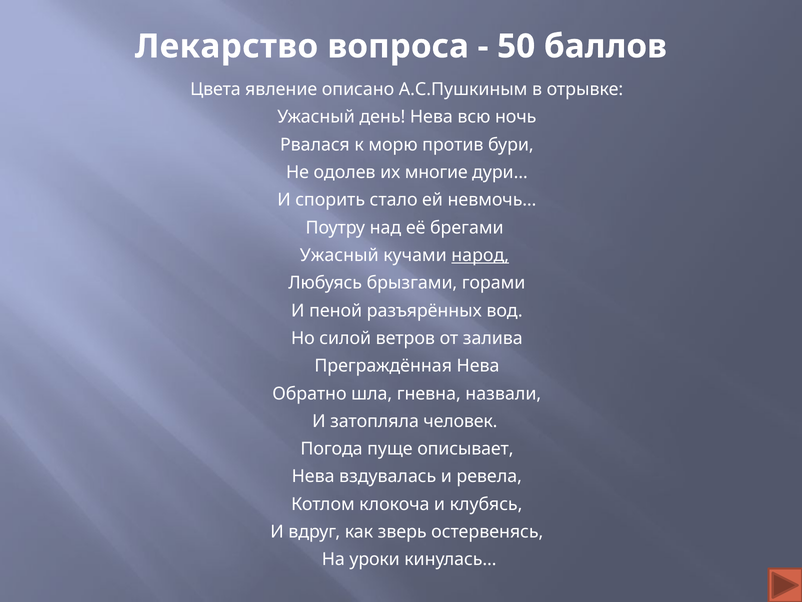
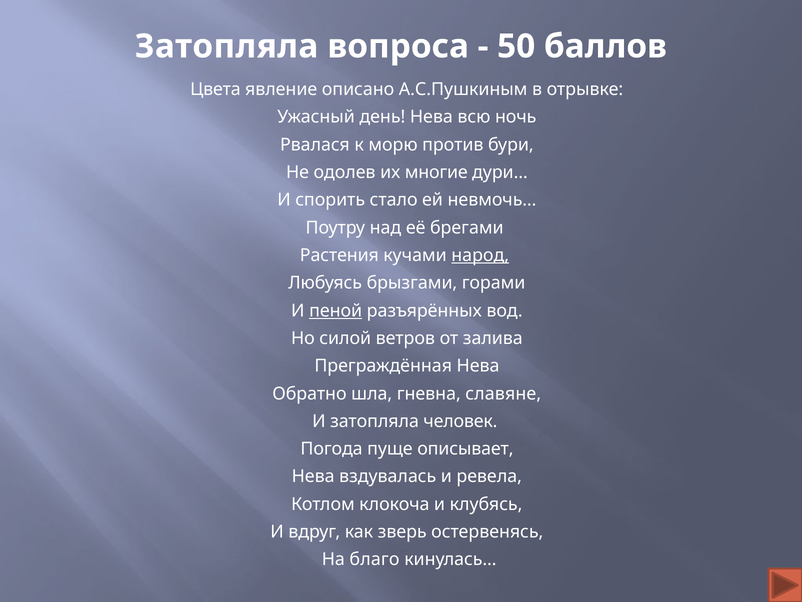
Лекарство: Лекарство -> Затопляла (227, 46)
Ужасный: Ужасный -> Растения (339, 255)
пеной underline: none -> present (336, 310)
назвали: назвали -> славяне (503, 393)
уроки: уроки -> благо (374, 559)
